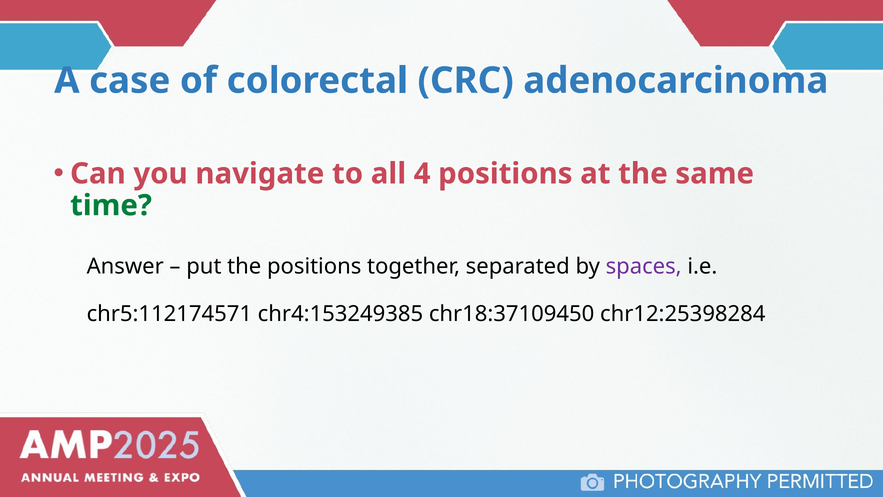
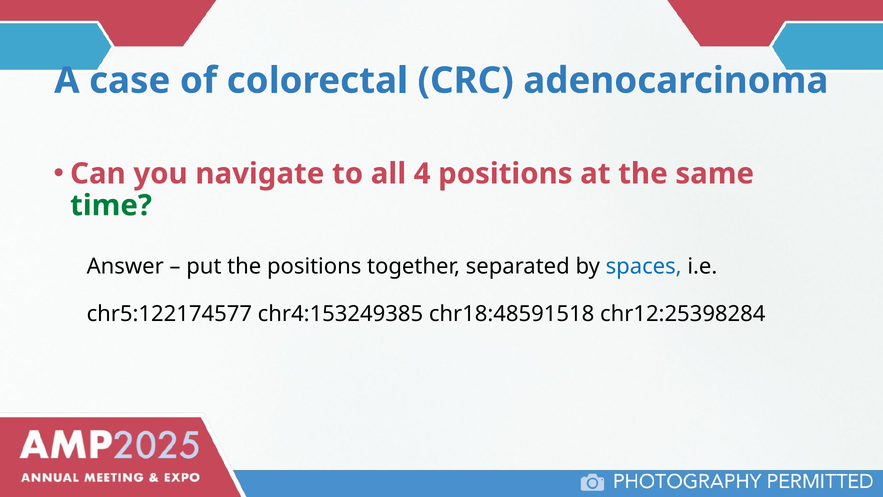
spaces colour: purple -> blue (644, 266)
chr5:112174571: chr5:112174571 -> chr5:122174577 (169, 314)
chr18:37109450: chr18:37109450 -> chr18:48591518 (512, 314)
